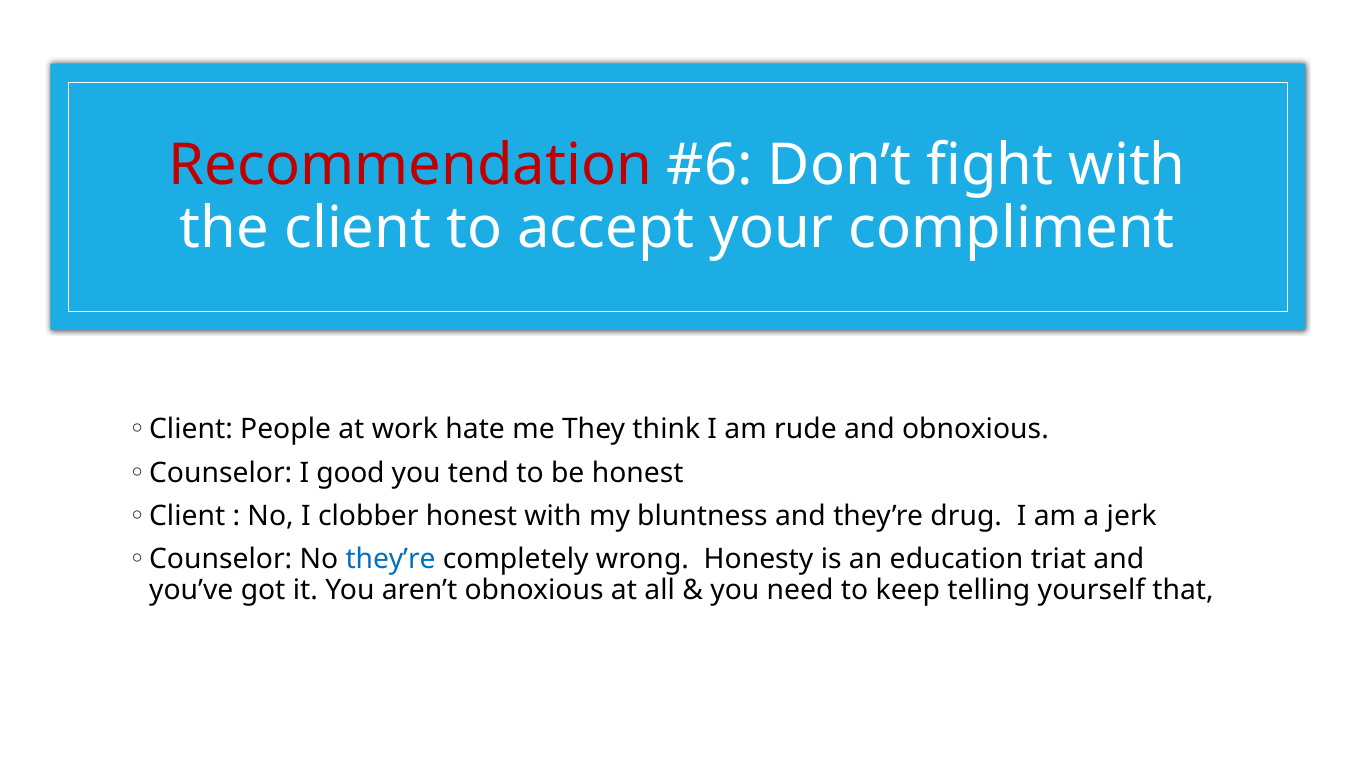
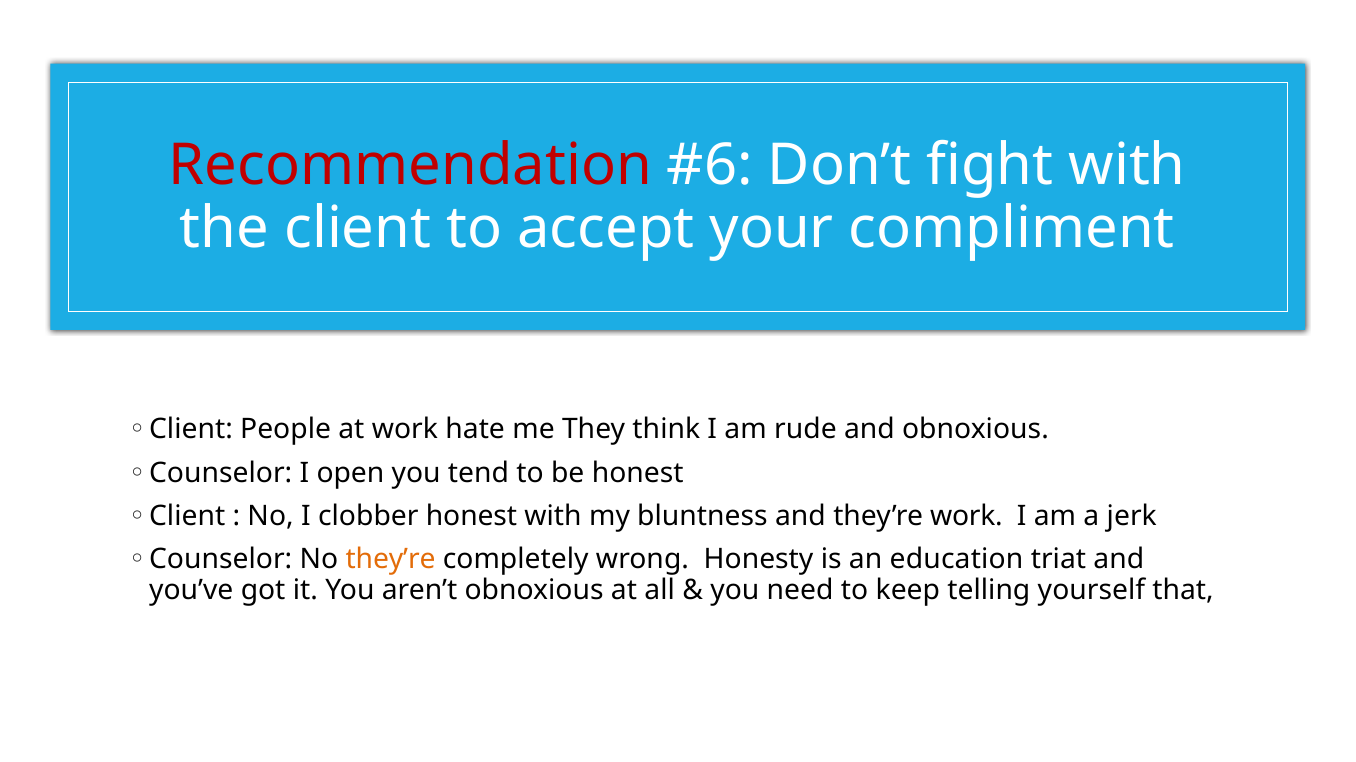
good: good -> open (350, 473)
they’re drug: drug -> work (966, 516)
they’re colour: blue -> orange (391, 560)
